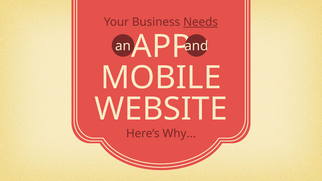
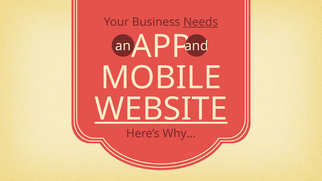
WEBSITE underline: none -> present (161, 109)
